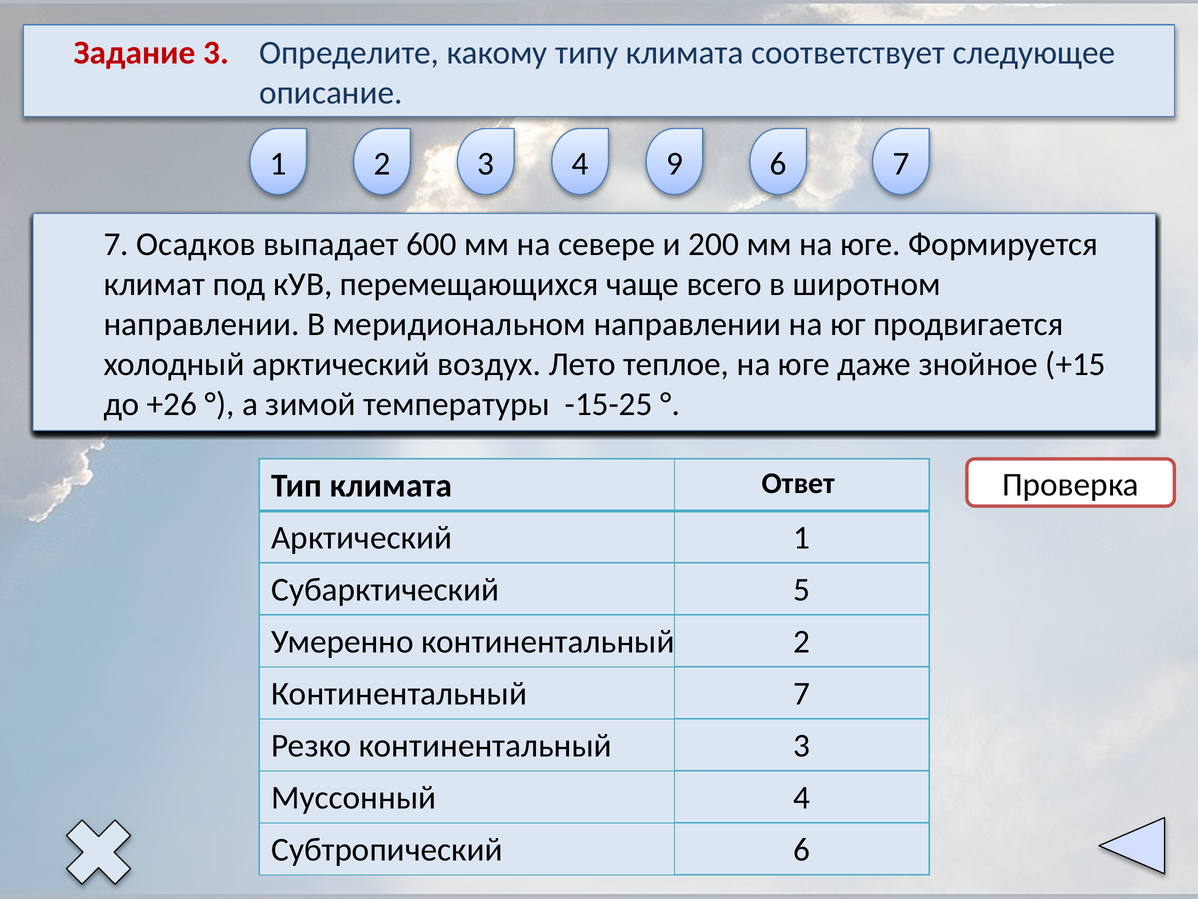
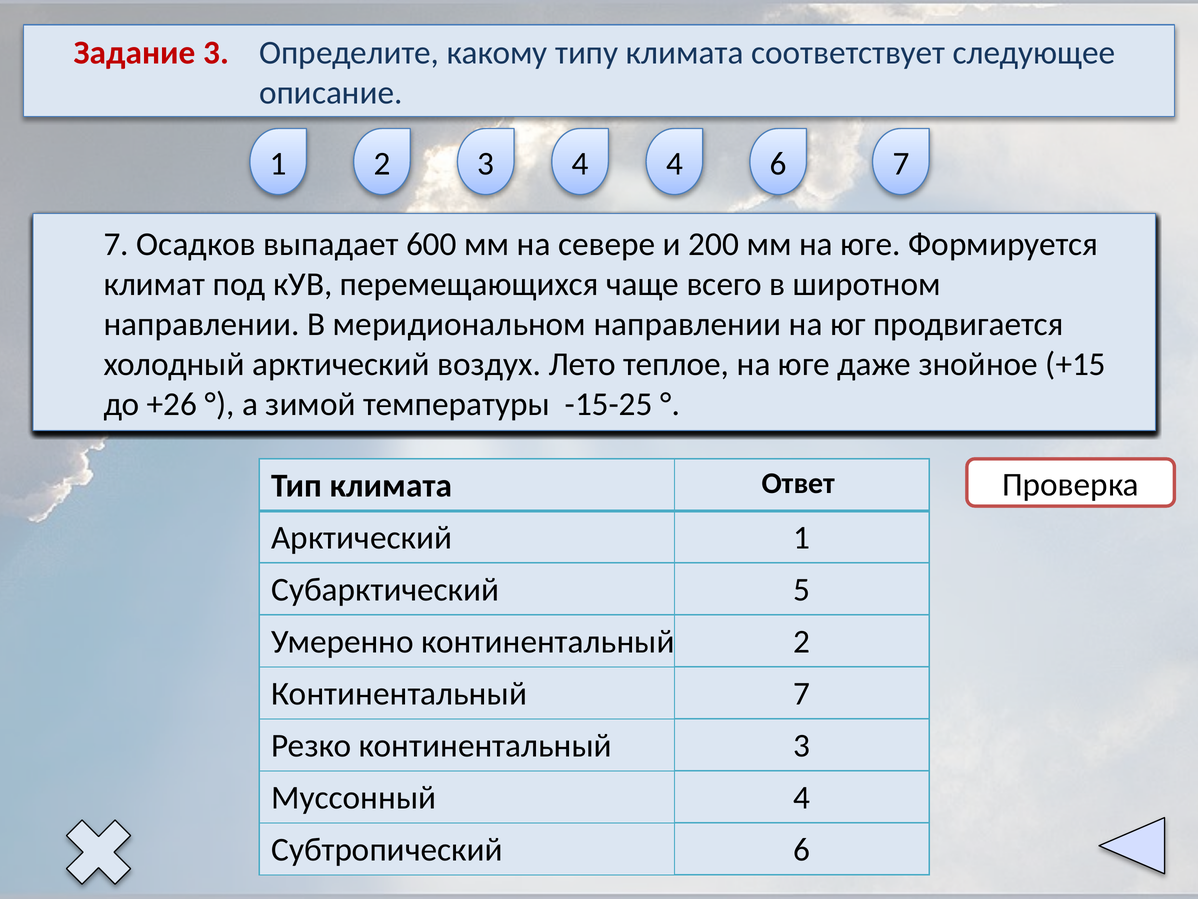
4 9: 9 -> 4 (675, 164)
